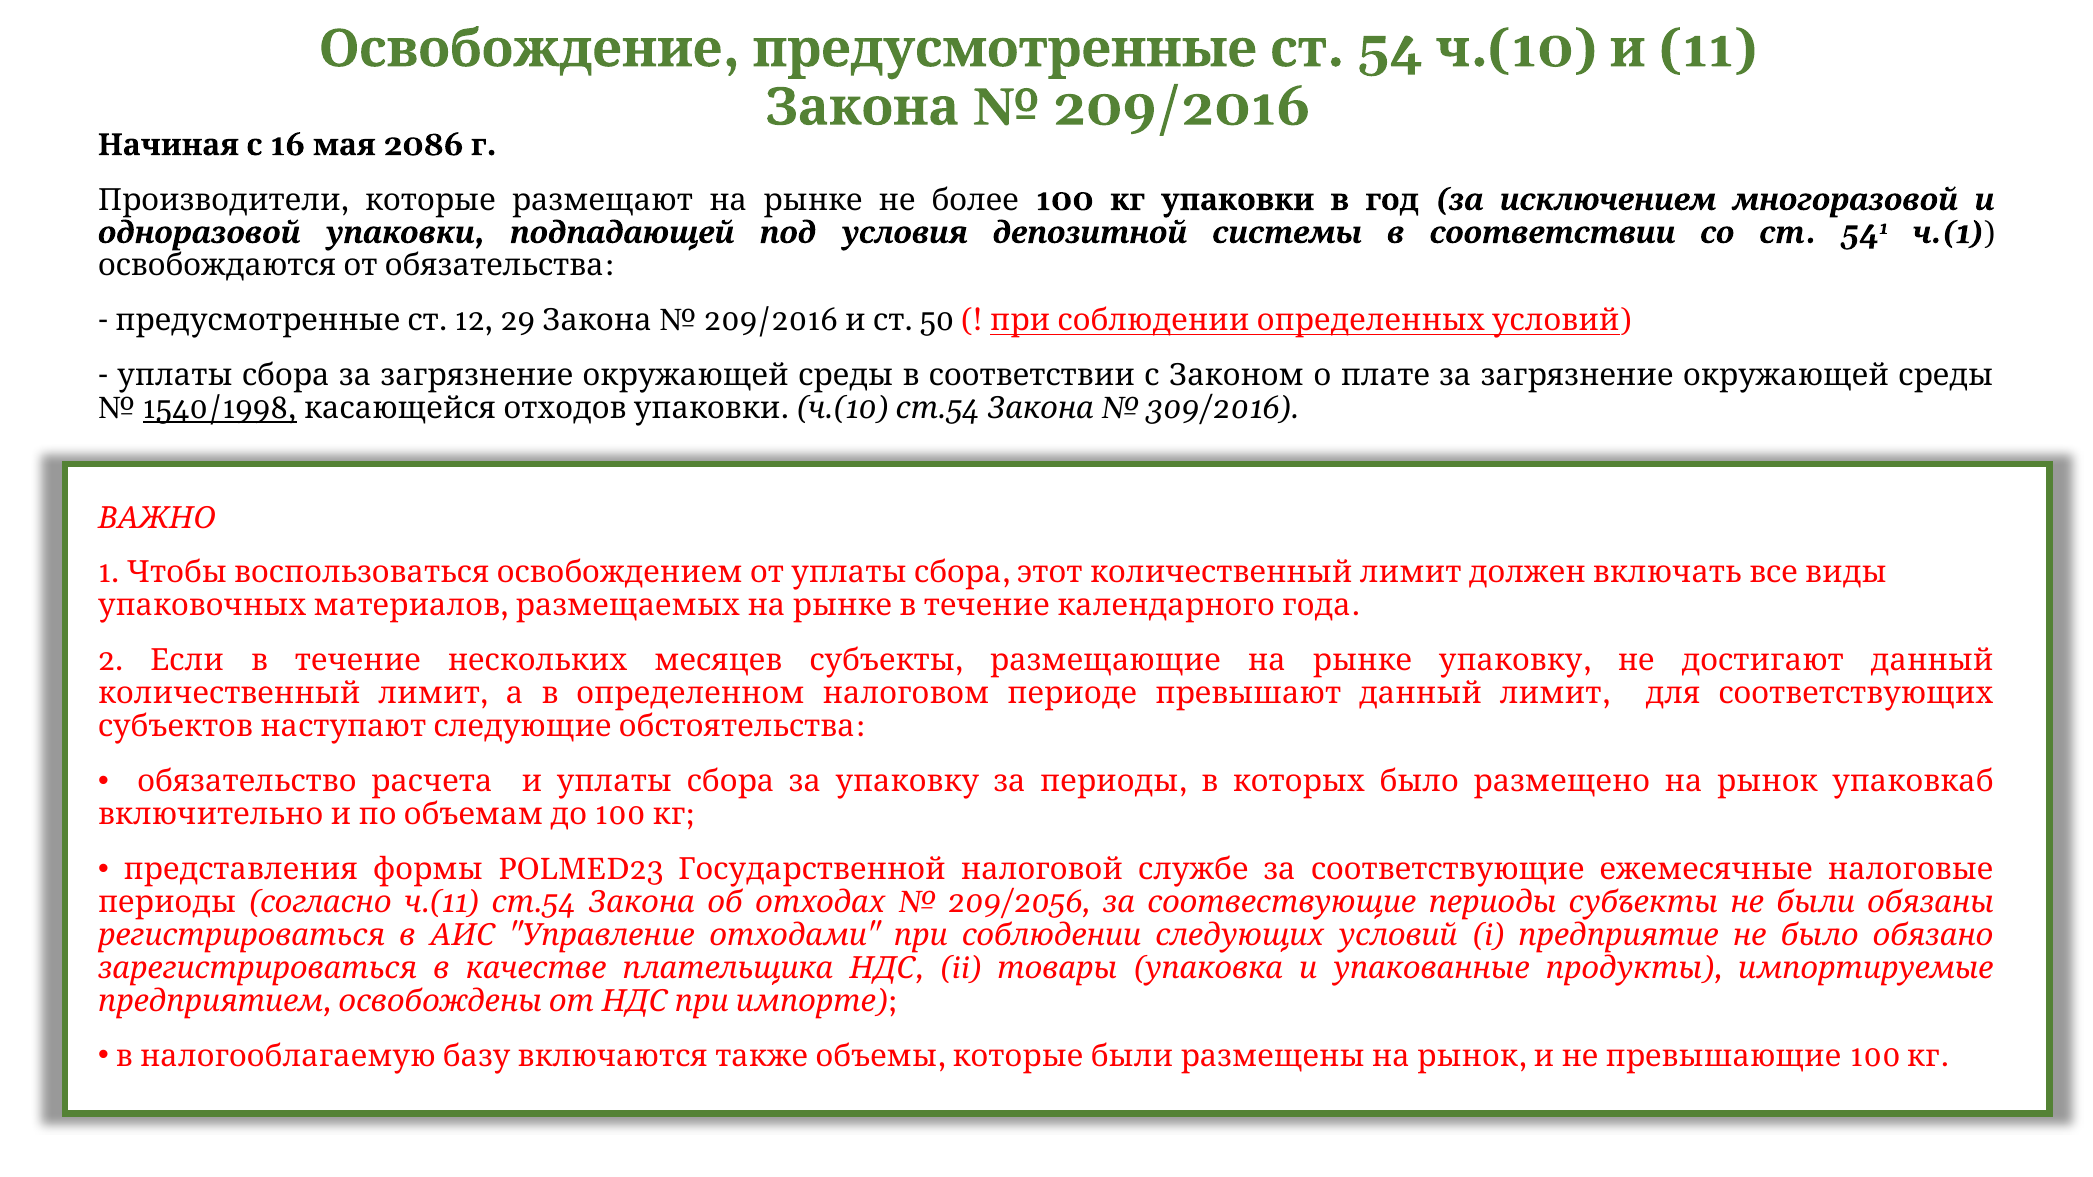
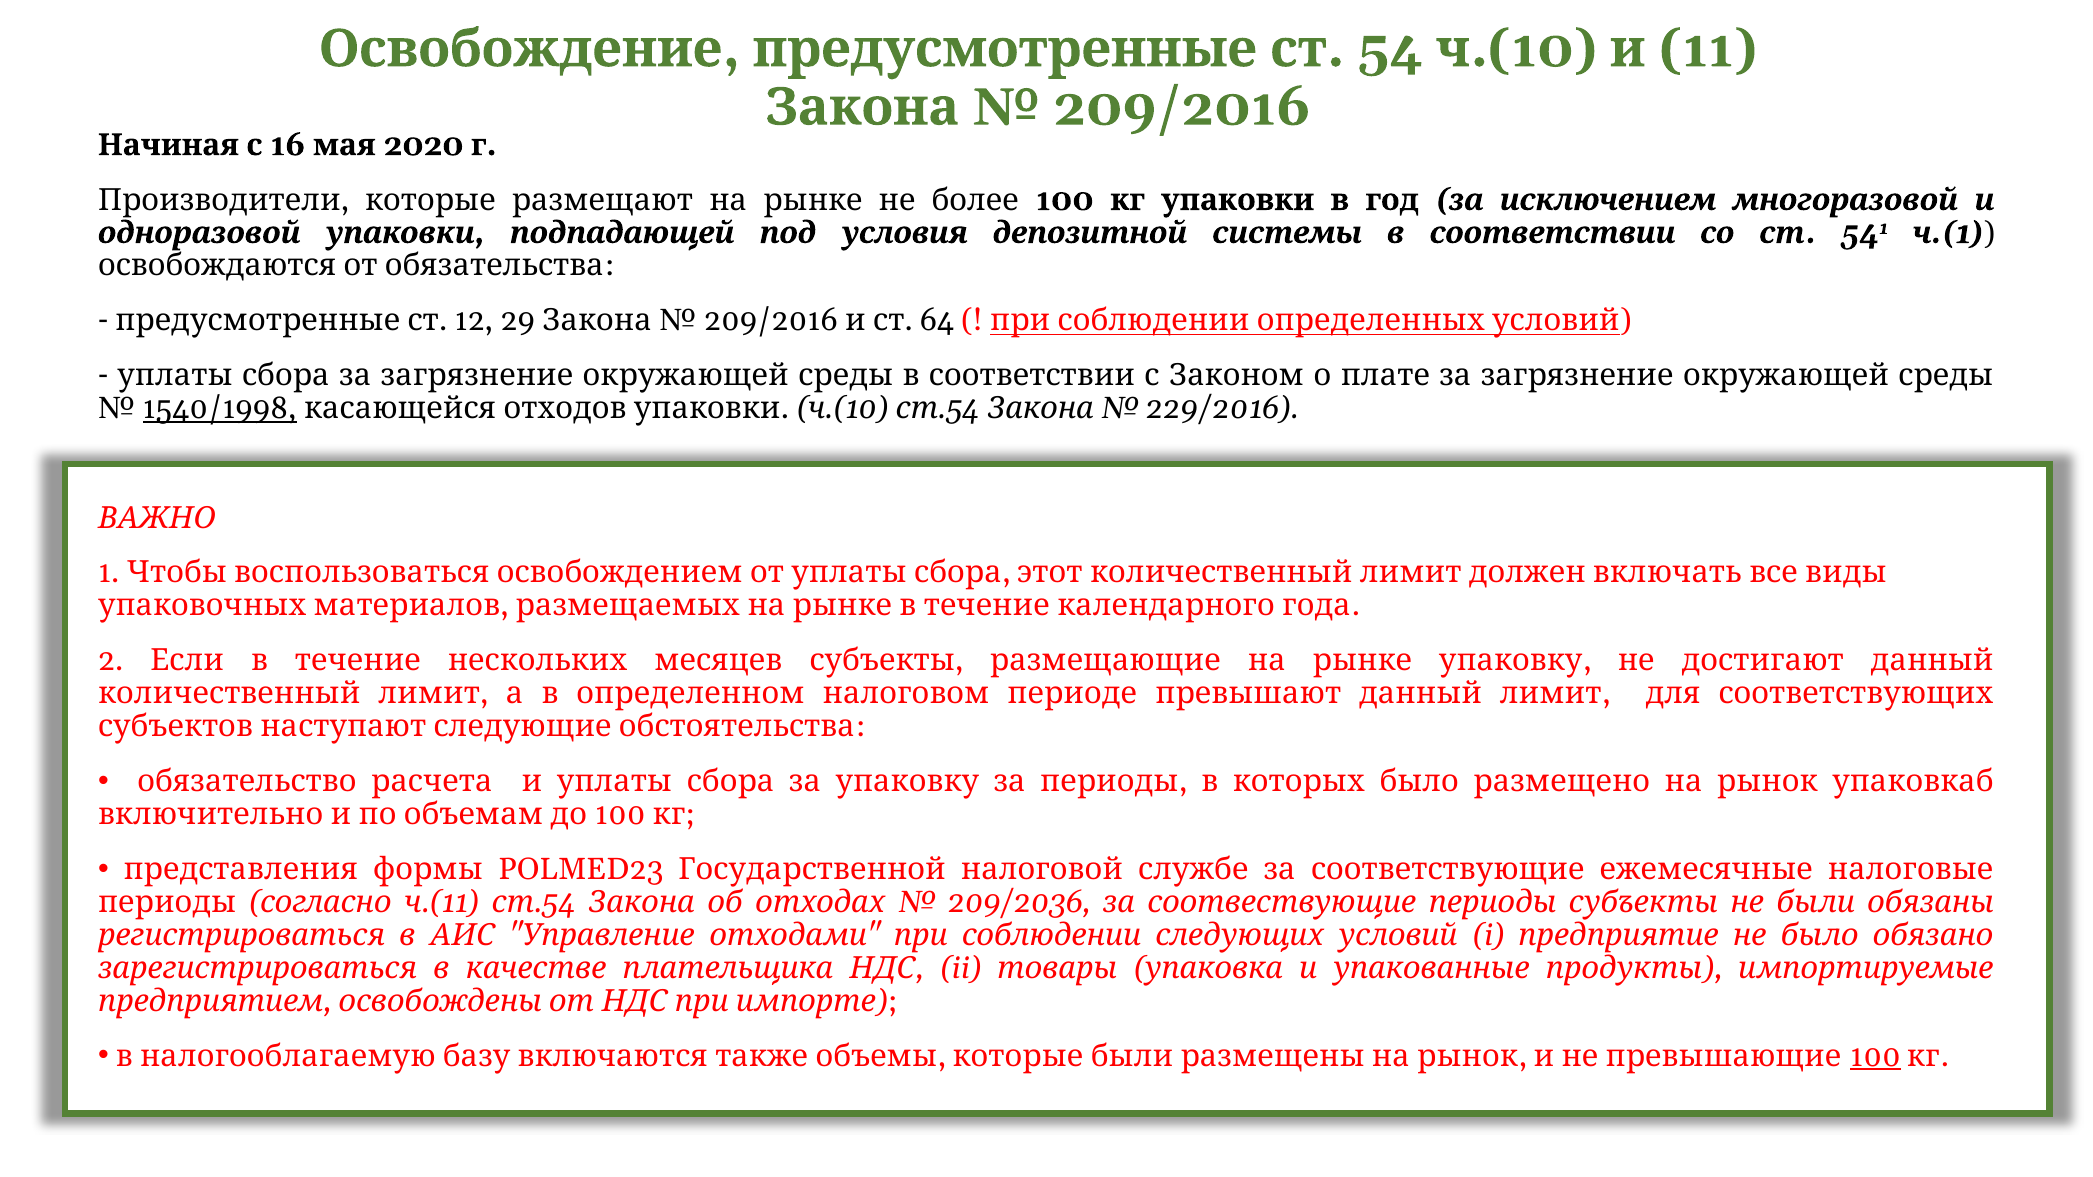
2086: 2086 -> 2020 (424, 145)
50: 50 -> 64 (937, 321)
309/2016: 309/2016 -> 229/2016 (1223, 409)
209/2056: 209/2056 -> 209/2036 (1019, 902)
100 underline: none -> present (1875, 1056)
